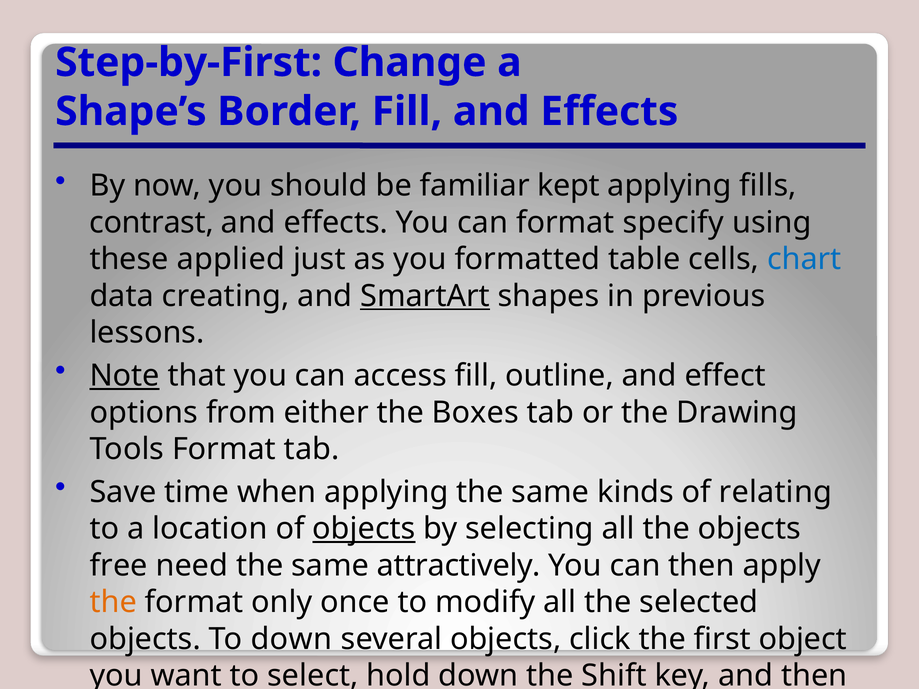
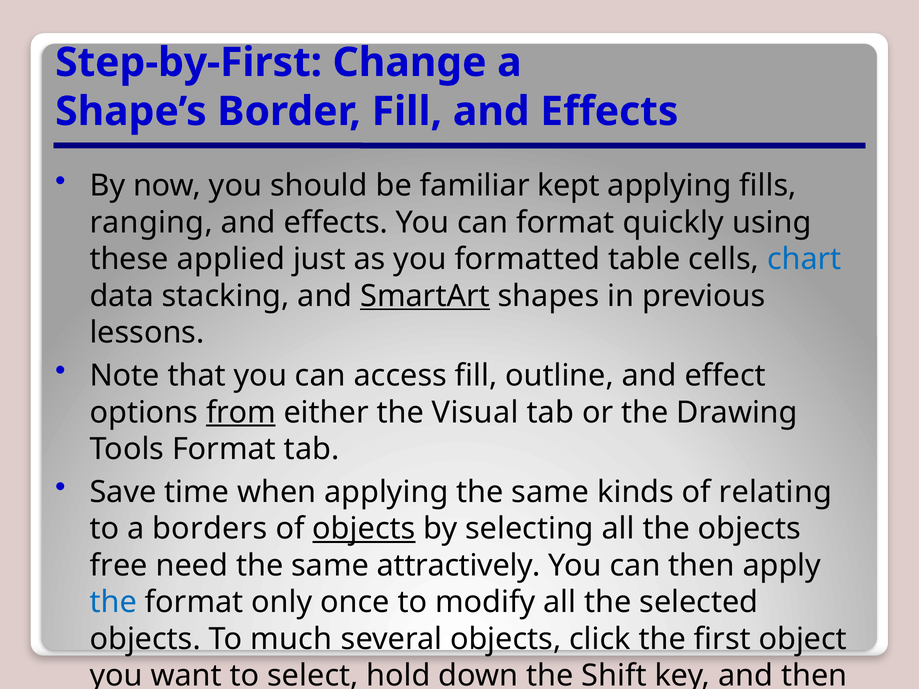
contrast: contrast -> ranging (151, 223)
specify: specify -> quickly (673, 223)
creating: creating -> stacking (226, 296)
Note underline: present -> none (125, 376)
from underline: none -> present (241, 413)
Boxes: Boxes -> Visual (475, 413)
location: location -> borders (210, 529)
the colour: orange -> blue (113, 603)
To down: down -> much (291, 639)
